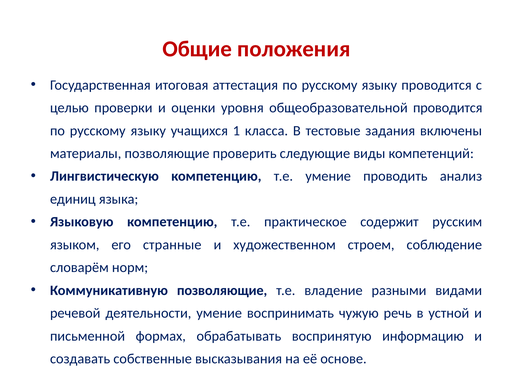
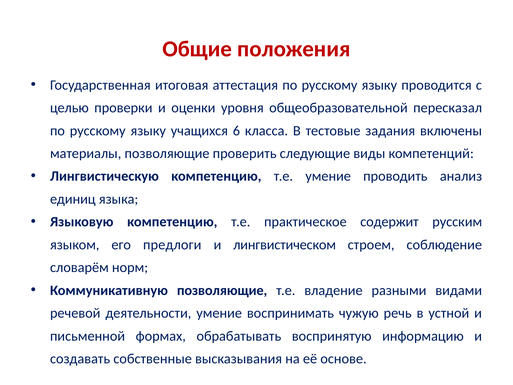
общеобразовательной проводится: проводится -> пересказал (448, 108)
1: 1 -> 6 (236, 131)
странные: странные -> предлоги (172, 245)
художественном: художественном -> лингвистическом (285, 245)
